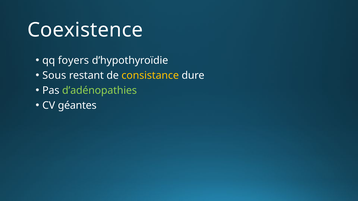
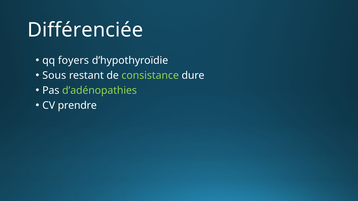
Coexistence: Coexistence -> Différenciée (85, 30)
consistance colour: yellow -> light green (150, 76)
géantes: géantes -> prendre (77, 106)
